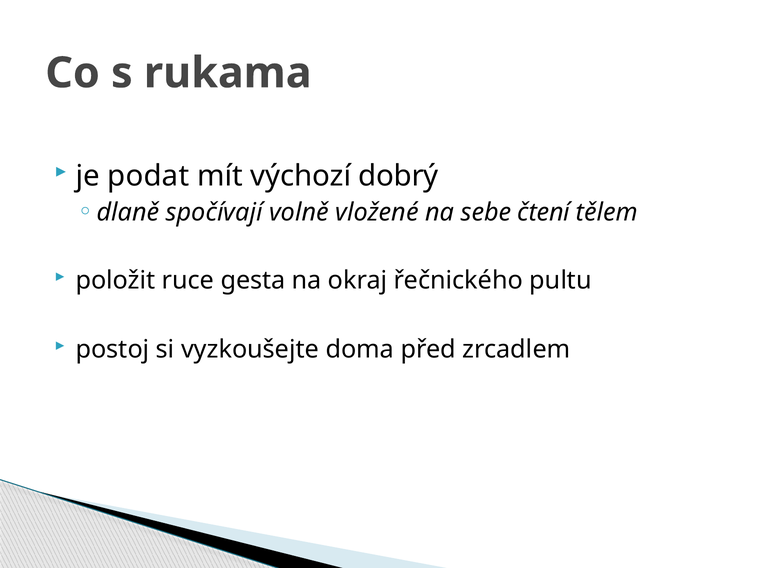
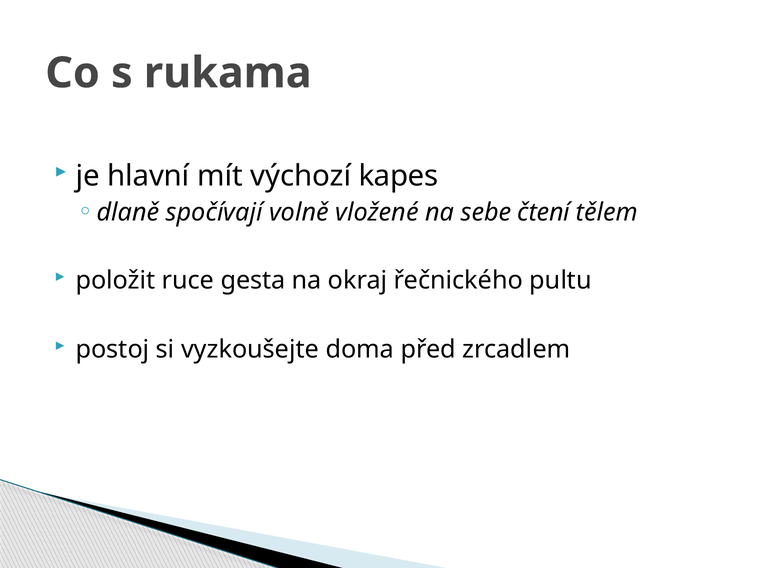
podat: podat -> hlavní (148, 176)
dobrý: dobrý -> kapes (398, 176)
